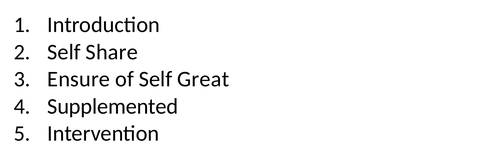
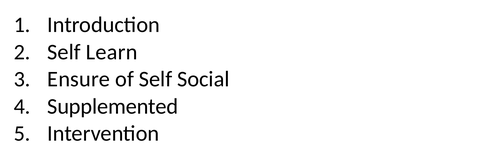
Share: Share -> Learn (112, 52)
Great: Great -> Social (203, 79)
